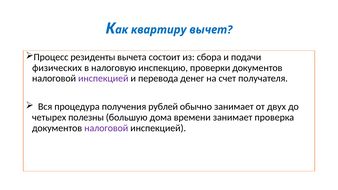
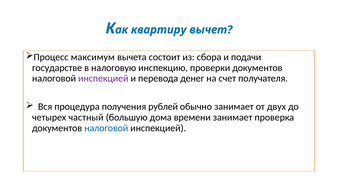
резиденты: резиденты -> максимум (93, 57)
физических: физических -> государстве (57, 68)
полезны: полезны -> частный (86, 117)
налоговой colour: purple -> blue (106, 128)
